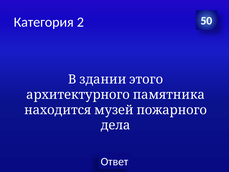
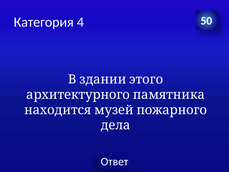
2: 2 -> 4 (80, 22)
